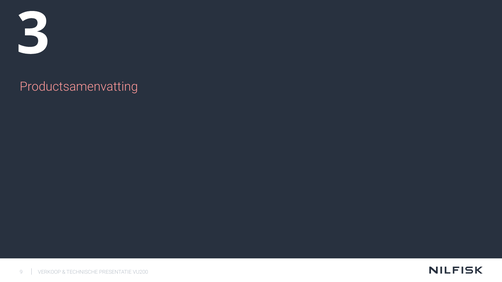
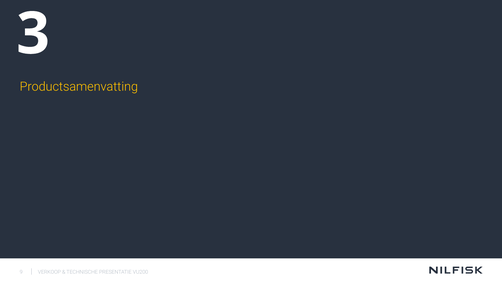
Productsamenvatting colour: pink -> yellow (79, 87)
